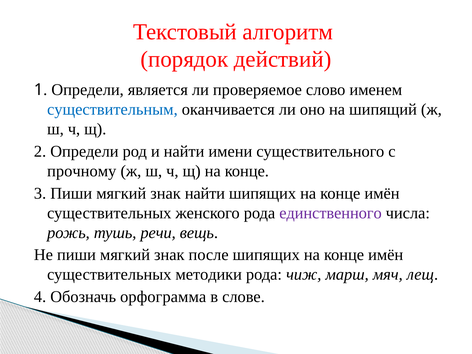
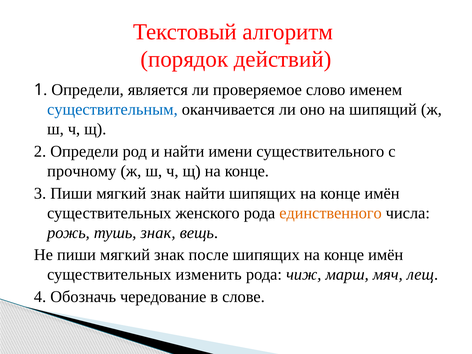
единственного colour: purple -> orange (330, 213)
тушь речи: речи -> знак (158, 233)
методики: методики -> изменить (209, 275)
орфограмма: орфограмма -> чередование (163, 297)
